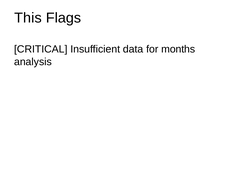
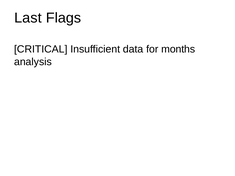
This: This -> Last (28, 18)
